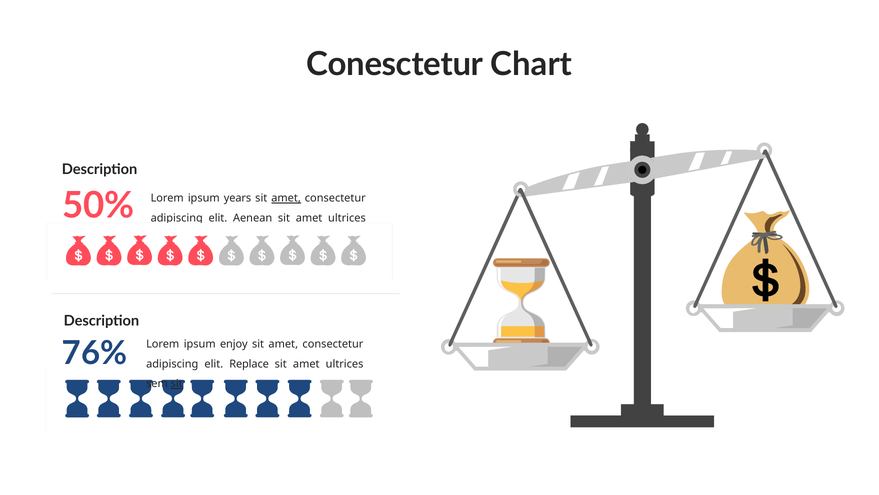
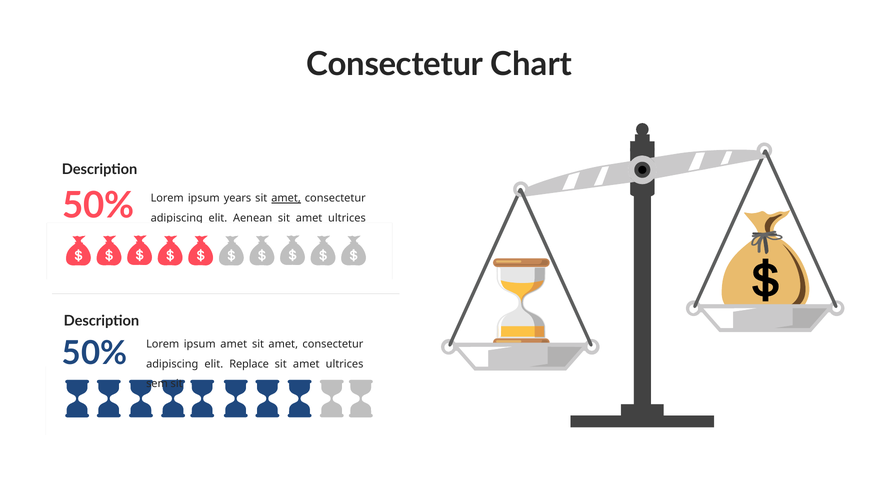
Conesctetur: Conesctetur -> Consectetur (395, 64)
76%: 76% -> 50% (95, 353)
ipsum enjoy: enjoy -> amet (234, 344)
sit underline: present -> none (177, 383)
